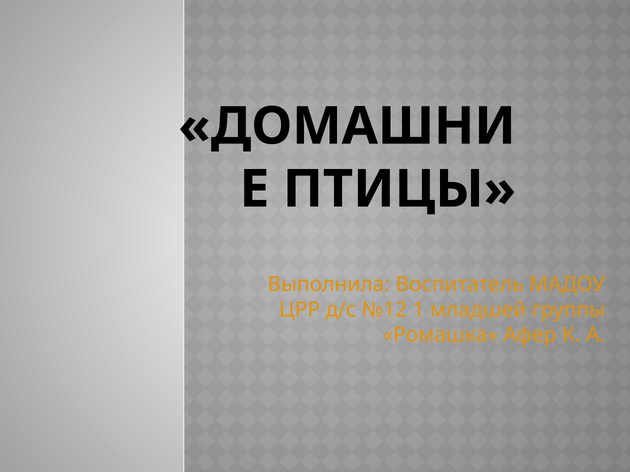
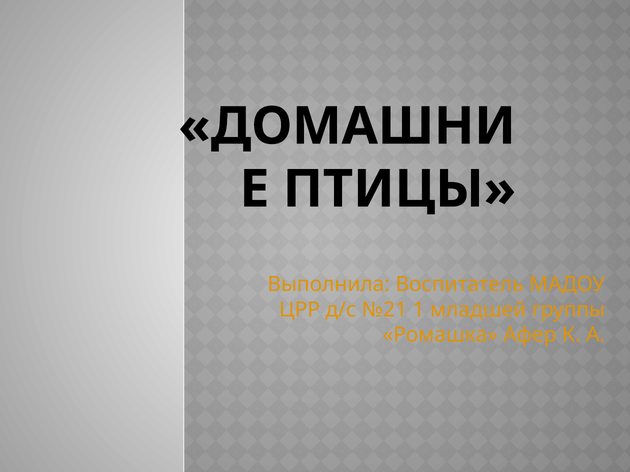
№12: №12 -> №21 (384, 310)
